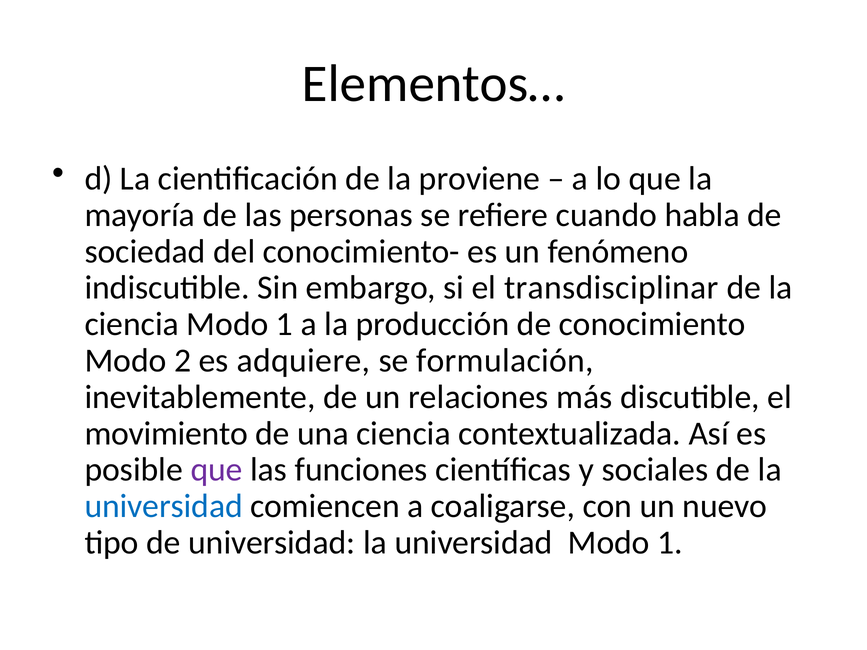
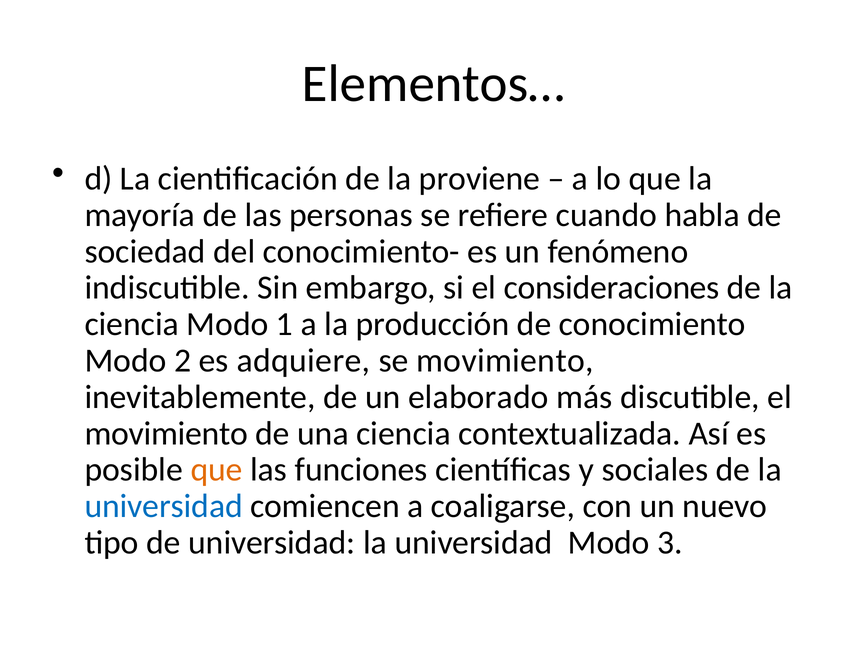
transdisciplinar: transdisciplinar -> consideraciones (612, 288)
se formulación: formulación -> movimiento (505, 361)
relaciones: relaciones -> elaborado (478, 397)
que colour: purple -> orange (217, 470)
universidad Modo 1: 1 -> 3 (670, 543)
